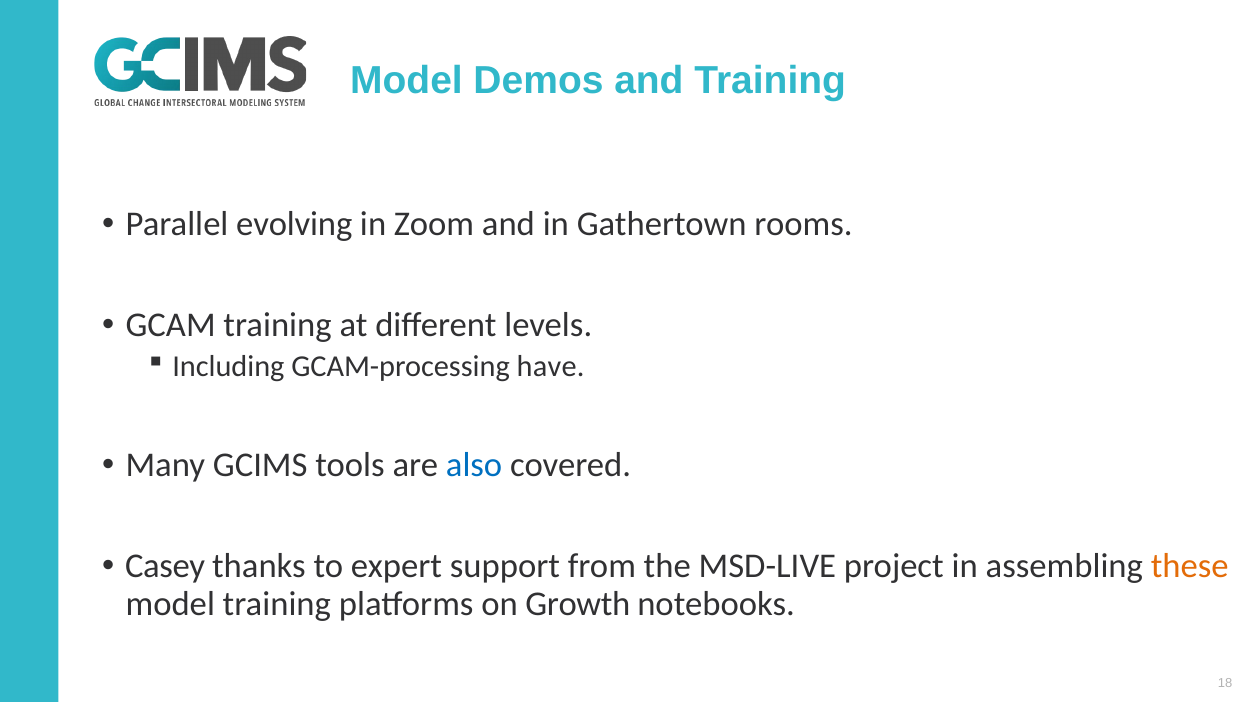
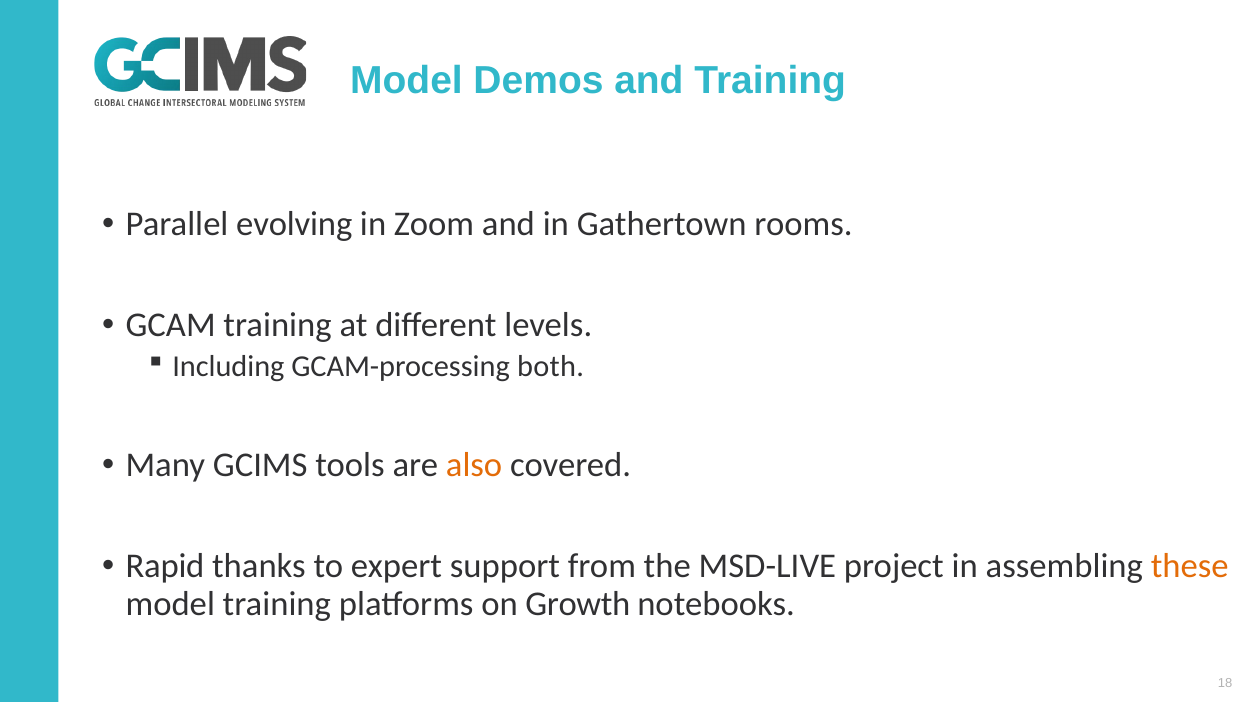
have: have -> both (551, 367)
also colour: blue -> orange (474, 465)
Casey: Casey -> Rapid (165, 566)
